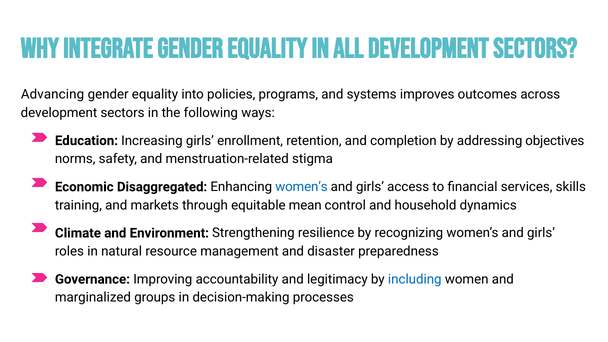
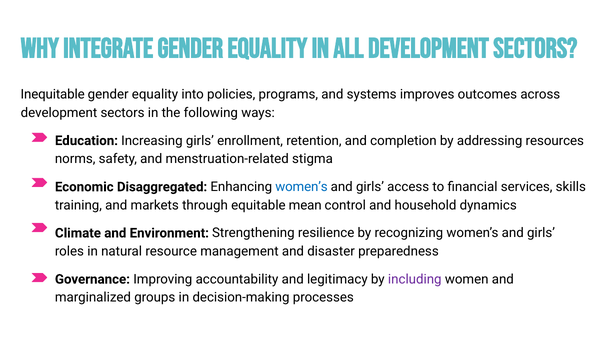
Advancing: Advancing -> Inequitable (53, 94)
objectives: objectives -> resources (555, 141)
including colour: blue -> purple (415, 279)
